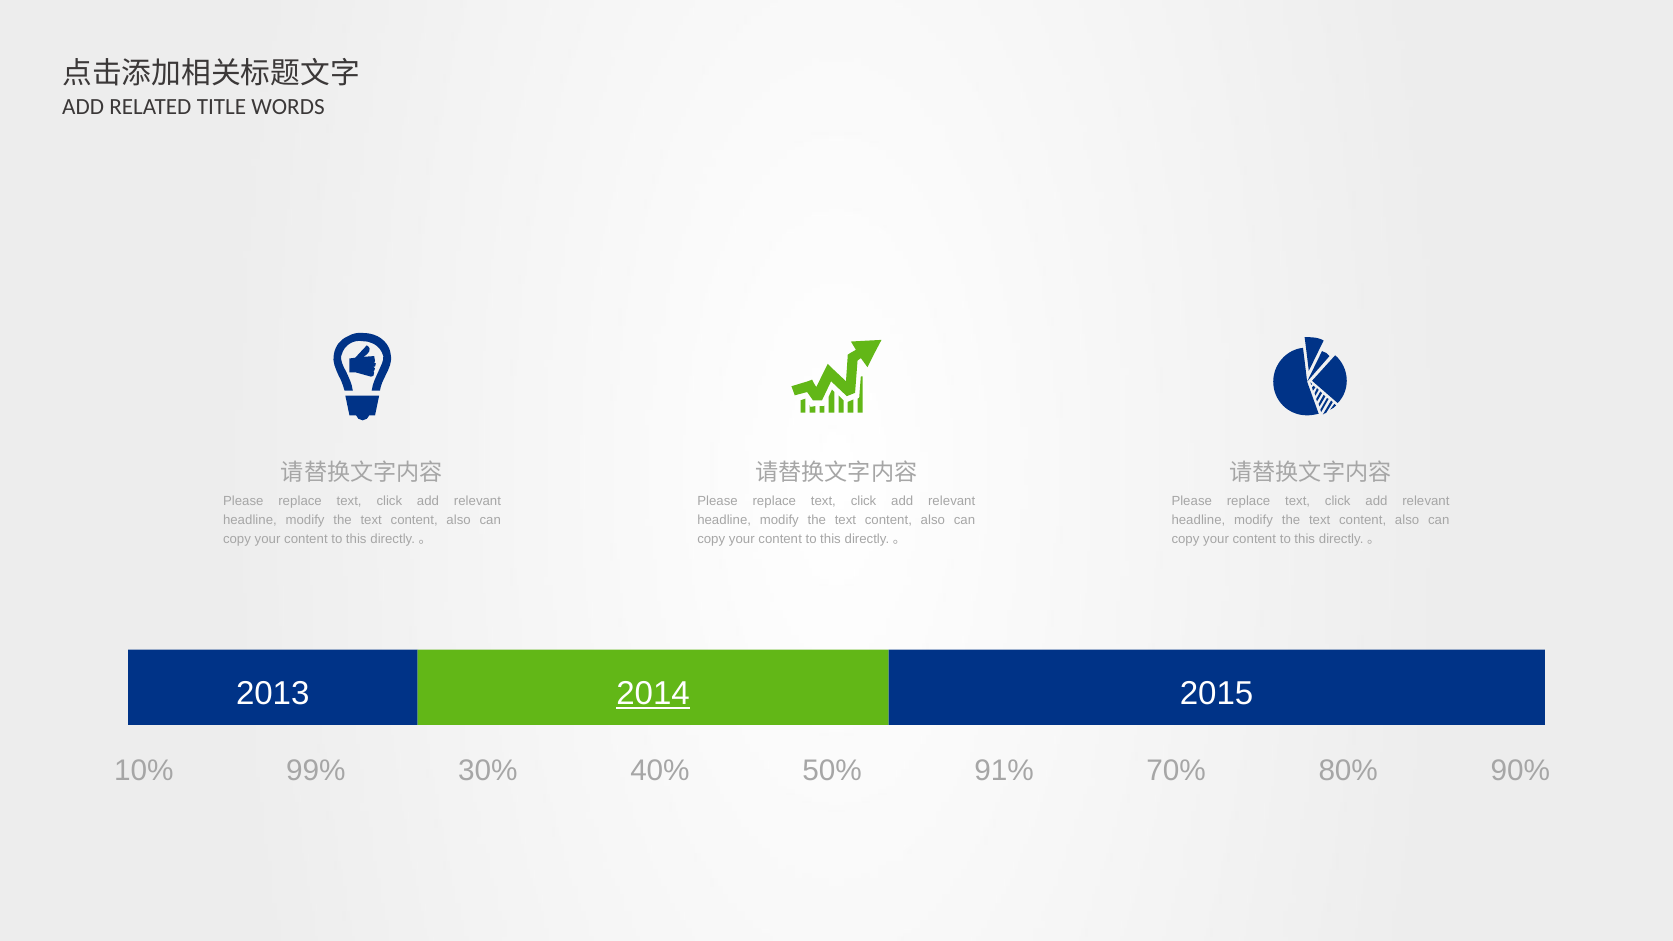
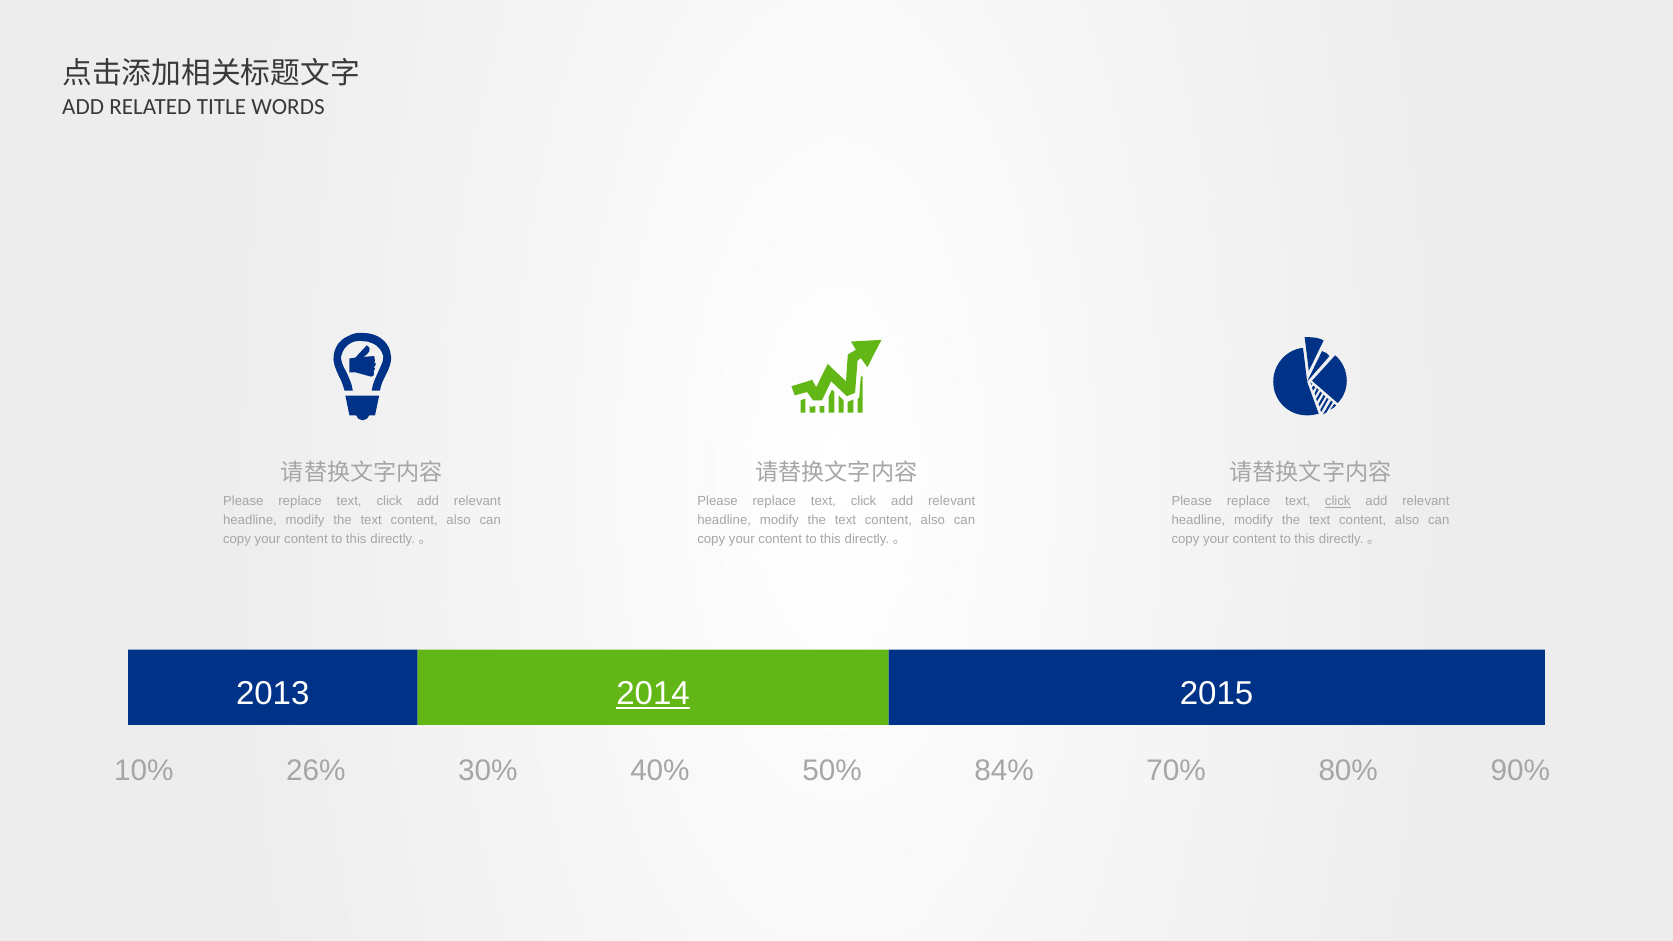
click underline: none -> present (1338, 501)
99%: 99% -> 26% (316, 770)
91%: 91% -> 84% (1004, 770)
